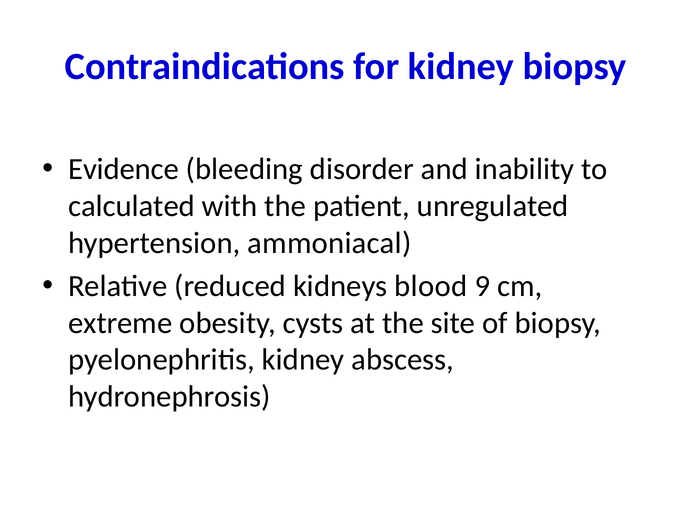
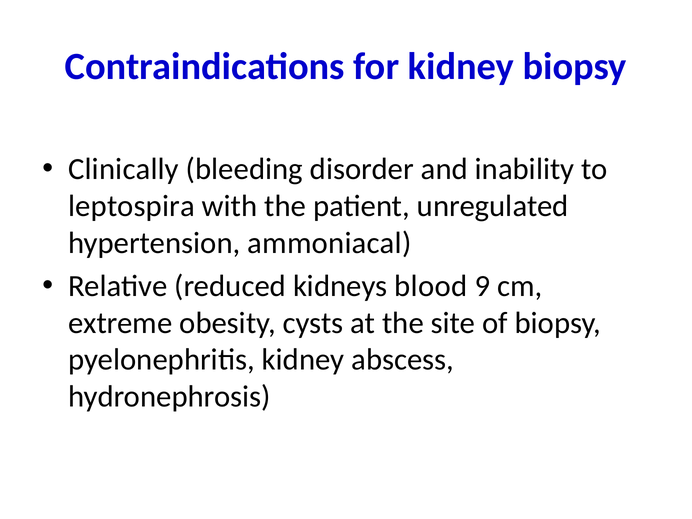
Evidence: Evidence -> Clinically (124, 169)
calculated: calculated -> leptospira (132, 206)
